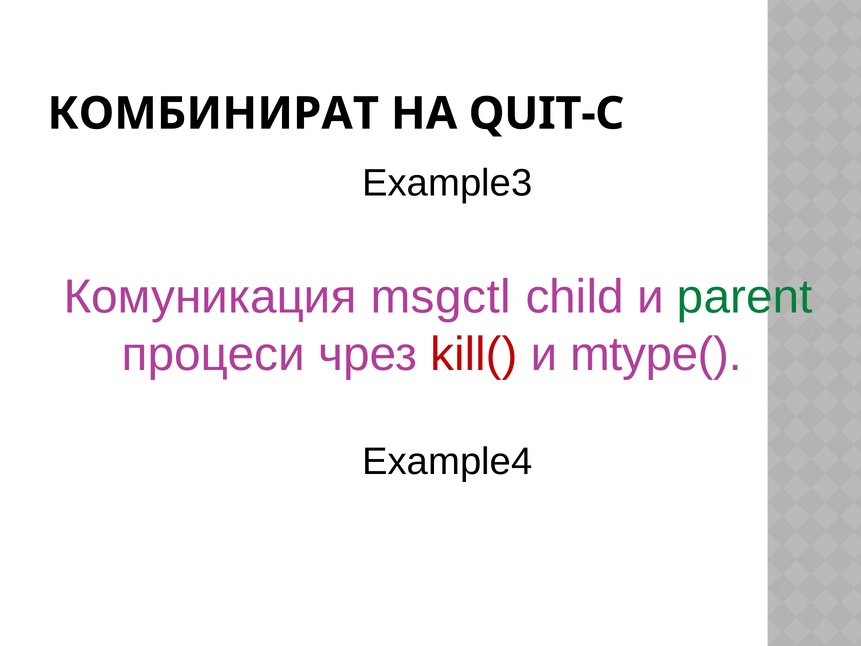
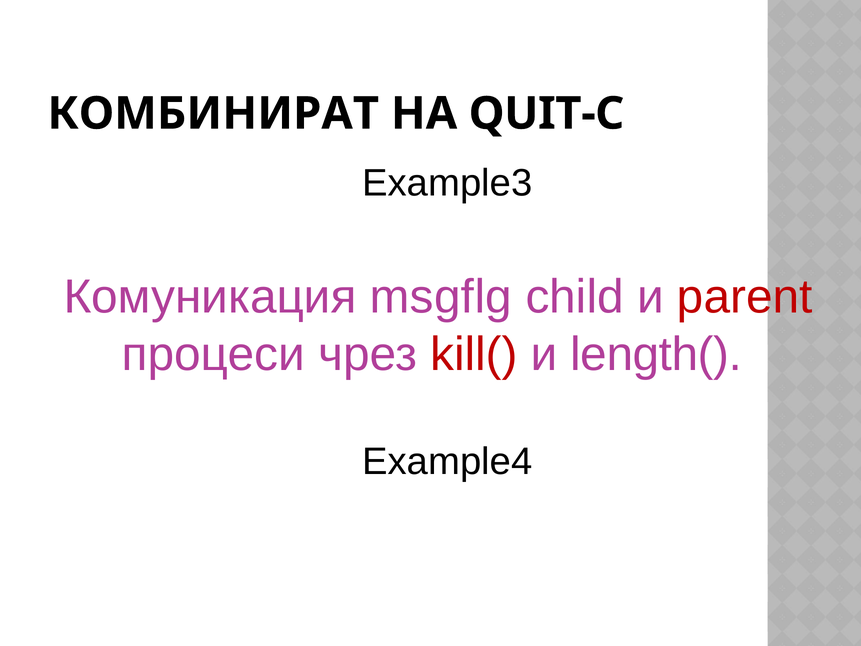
msgctl: msgctl -> msgflg (441, 297)
parent colour: green -> red (745, 297)
mtype(: mtype( -> length( (656, 354)
